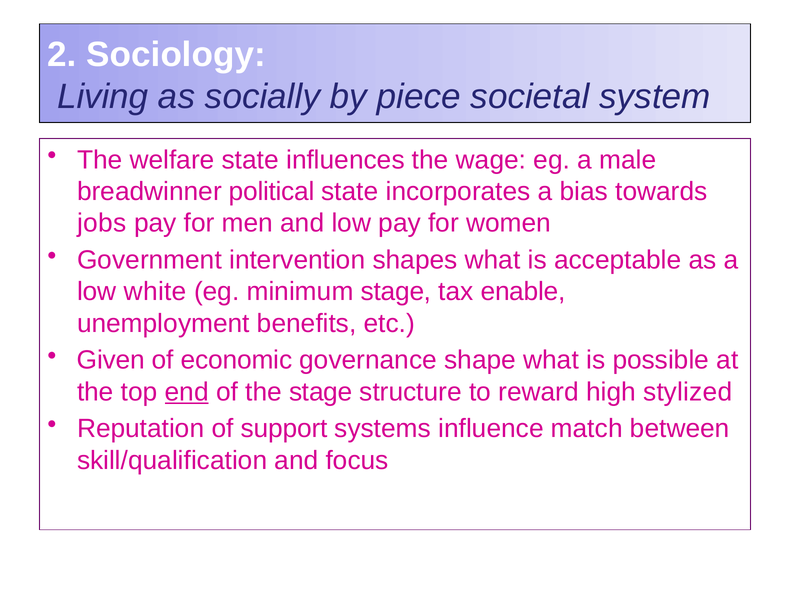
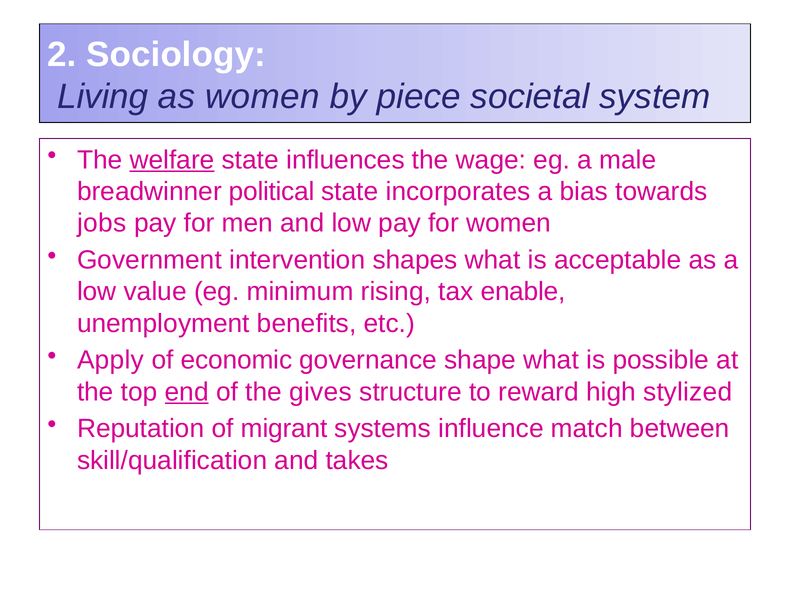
as socially: socially -> women (262, 97)
welfare underline: none -> present (172, 160)
white: white -> value (155, 292)
minimum stage: stage -> rising (396, 292)
Given: Given -> Apply (111, 360)
the stage: stage -> gives (321, 392)
support: support -> migrant (284, 428)
focus: focus -> takes (357, 460)
